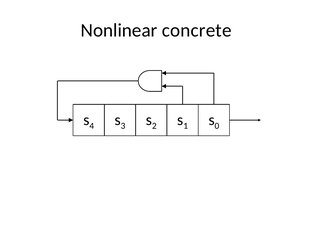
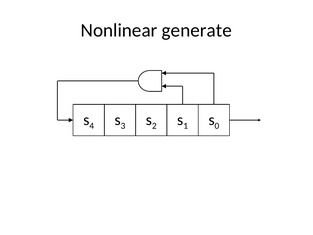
concrete: concrete -> generate (197, 30)
